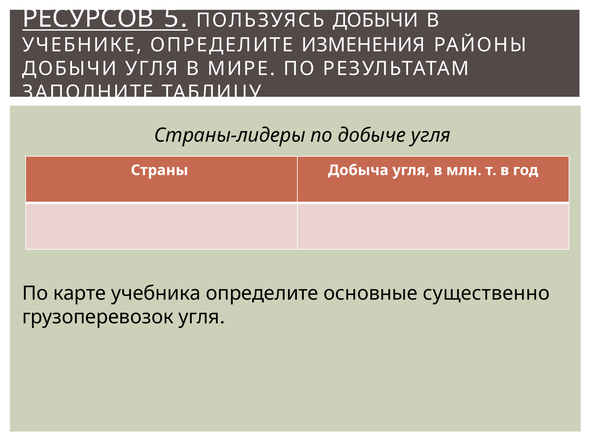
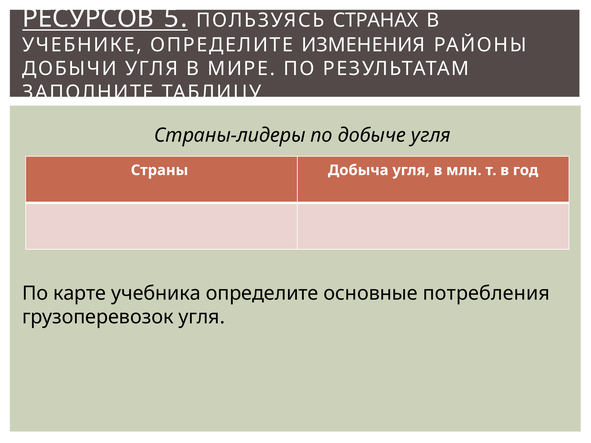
ПОЛЬЗУЯСЬ ДОБЫЧИ: ДОБЫЧИ -> СТРАНАХ (376, 20)
существенно: существенно -> потребления (486, 294)
